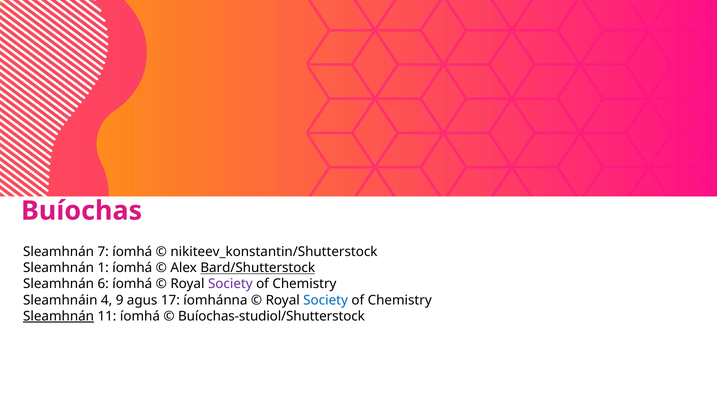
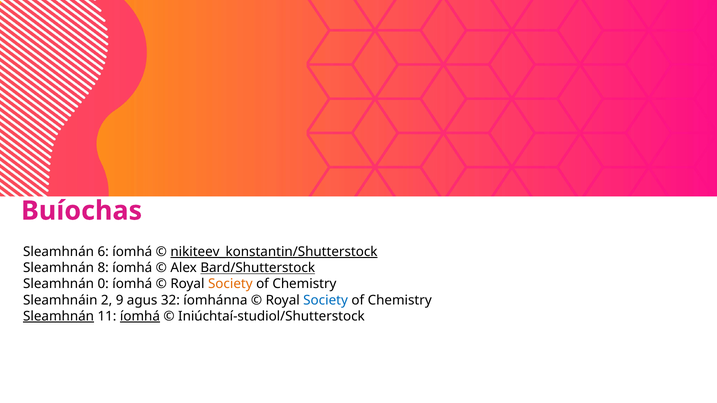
7: 7 -> 6 (103, 252)
nikiteev_konstantin/Shutterstock underline: none -> present (274, 252)
1: 1 -> 8 (103, 268)
6: 6 -> 0 (103, 284)
Society colour: purple -> orange (230, 284)
4: 4 -> 2 (107, 300)
17: 17 -> 32 (170, 300)
íomhá underline: none -> present (140, 317)
Buíochas-studiol/Shutterstock: Buíochas-studiol/Shutterstock -> Iniúchtaí-studiol/Shutterstock (271, 317)
